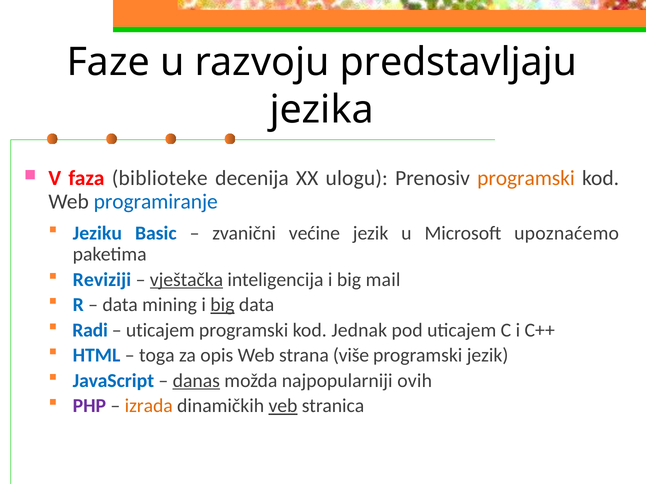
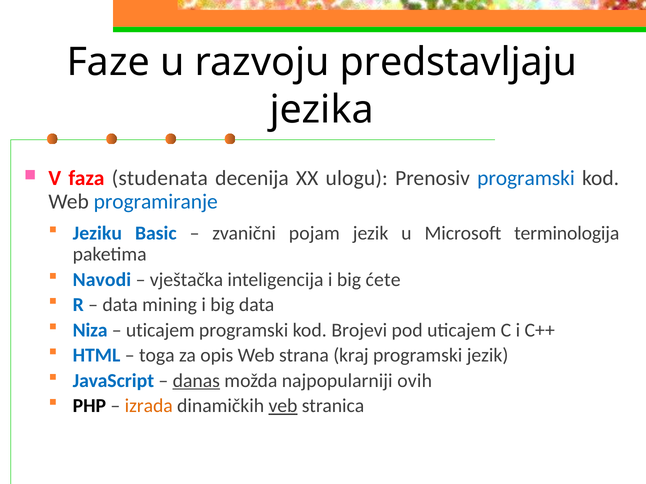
biblioteke: biblioteke -> studenata (160, 178)
programski colour: orange -> blue (526, 178)
većine: većine -> pojam (314, 233)
upoznaćemo: upoznaćemo -> terminologija (567, 233)
Reviziji: Reviziji -> Navodi (102, 280)
vještačka underline: present -> none (186, 280)
mail: mail -> ćete (383, 280)
big underline: present -> none (222, 305)
Radi: Radi -> Niza (90, 330)
Jednak: Jednak -> Brojevi (359, 330)
više: više -> kraj (351, 356)
PHP colour: purple -> black (89, 406)
